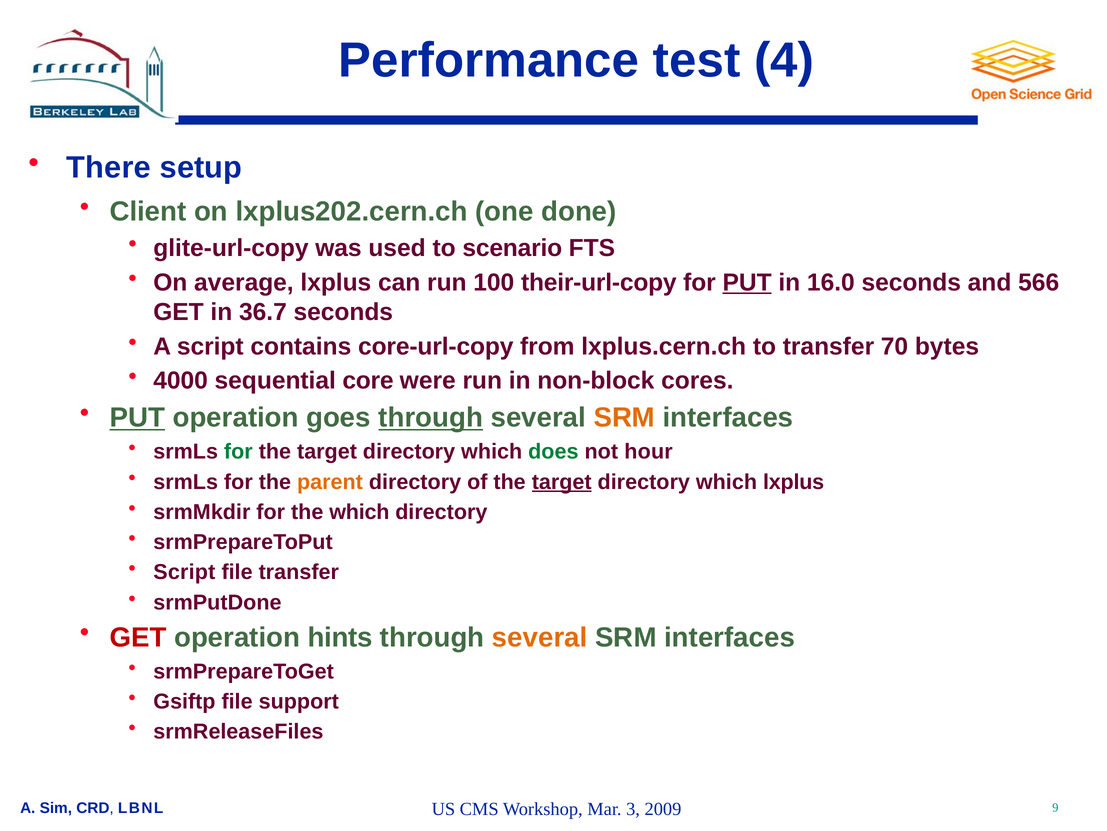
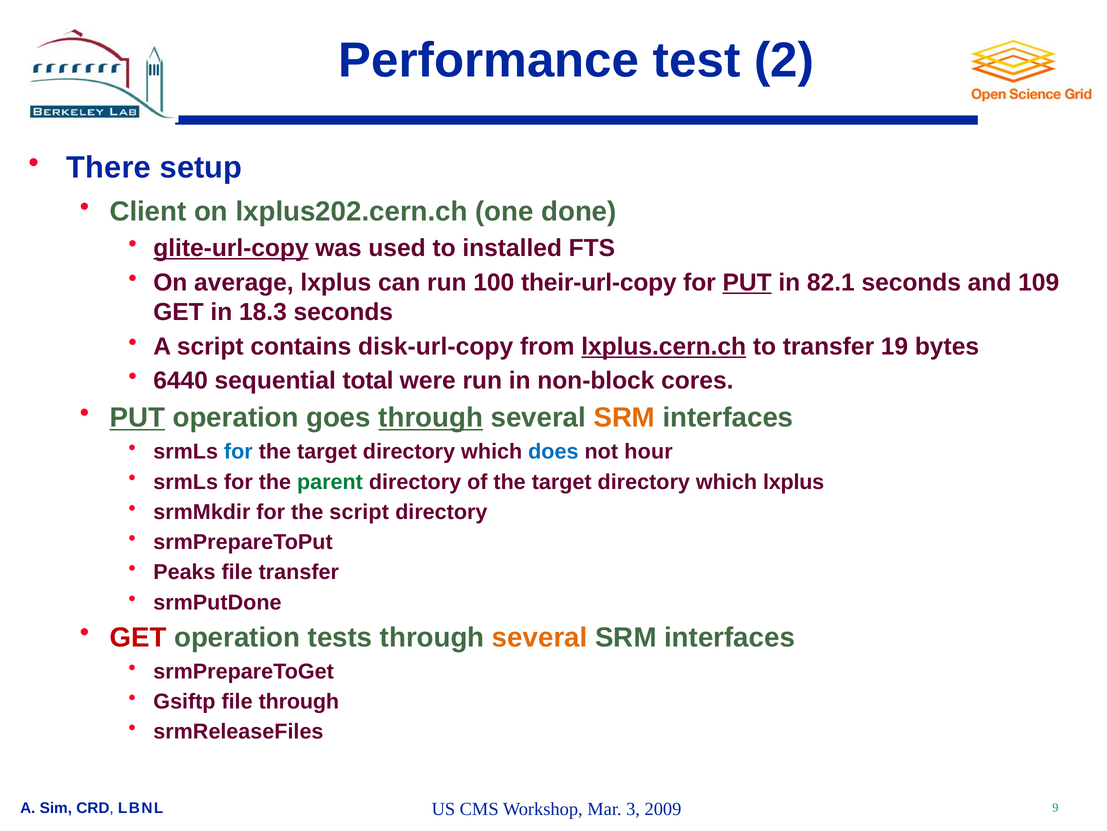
4: 4 -> 2 (784, 61)
glite-url-copy underline: none -> present (231, 248)
scenario: scenario -> installed (512, 248)
16.0: 16.0 -> 82.1 (831, 282)
566: 566 -> 109 (1039, 282)
36.7: 36.7 -> 18.3 (263, 312)
core-url-copy: core-url-copy -> disk-url-copy (436, 346)
lxplus.cern.ch underline: none -> present (664, 346)
70: 70 -> 19 (894, 346)
4000: 4000 -> 6440 (181, 381)
core: core -> total (368, 381)
for colour: green -> blue (238, 451)
does colour: green -> blue (553, 451)
parent colour: orange -> green (330, 481)
target underline: present -> none (562, 481)
the which: which -> script (359, 512)
Script: Script -> Peaks (184, 572)
hints: hints -> tests (340, 637)
file support: support -> through (299, 701)
